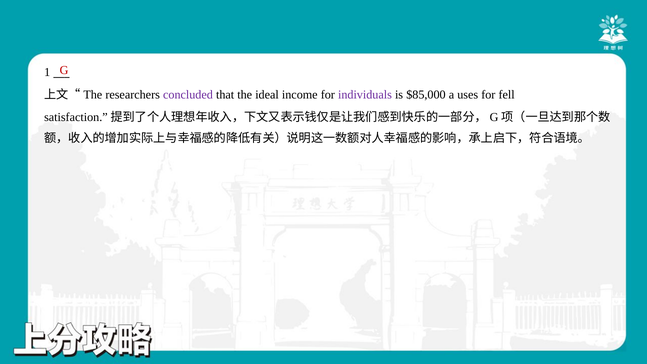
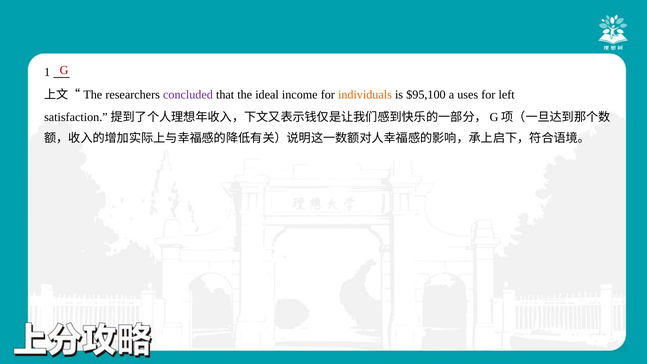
individuals colour: purple -> orange (365, 95)
$85,000: $85,000 -> $95,100 (426, 95)
fell: fell -> left (507, 95)
